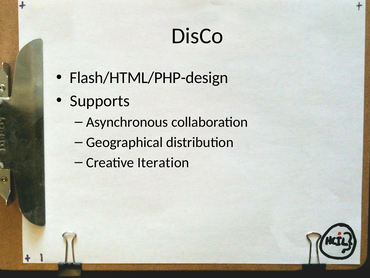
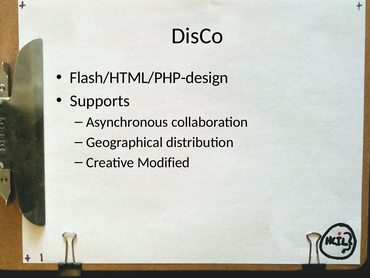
Iteration: Iteration -> Modified (163, 162)
